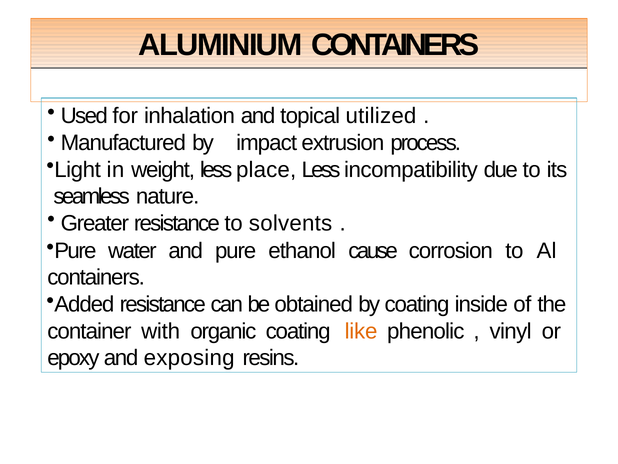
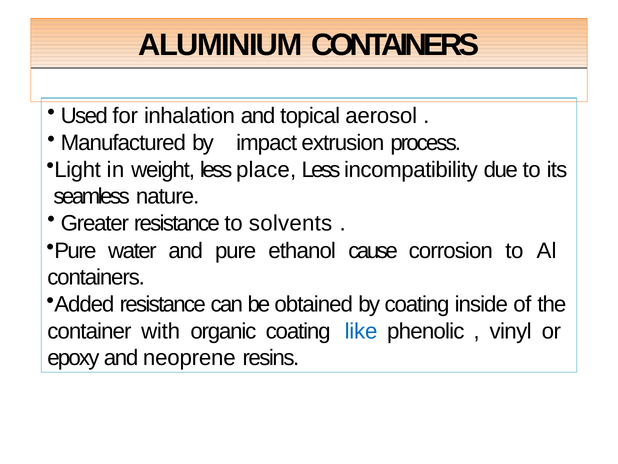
utilized: utilized -> aerosol (381, 116)
like colour: orange -> blue (361, 331)
exposing: exposing -> neoprene (189, 358)
